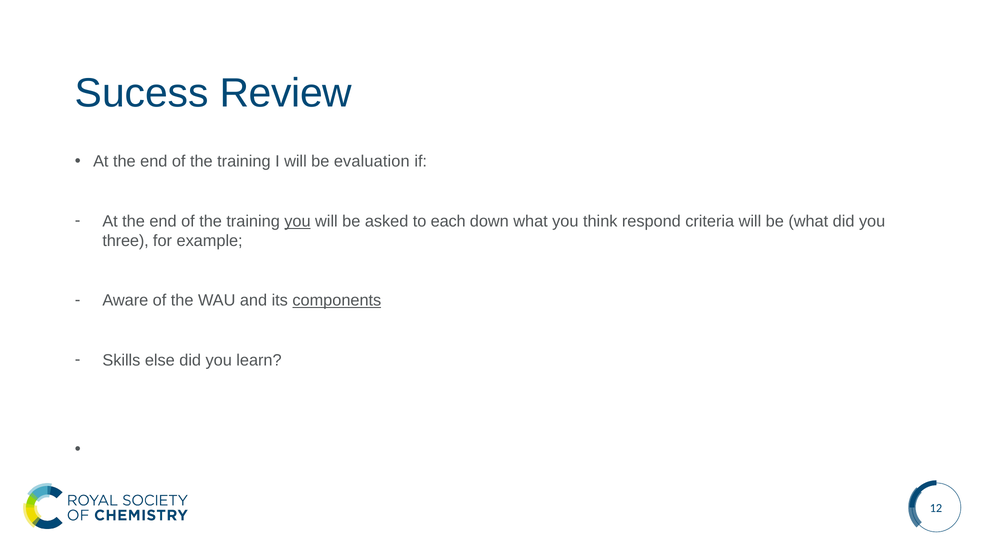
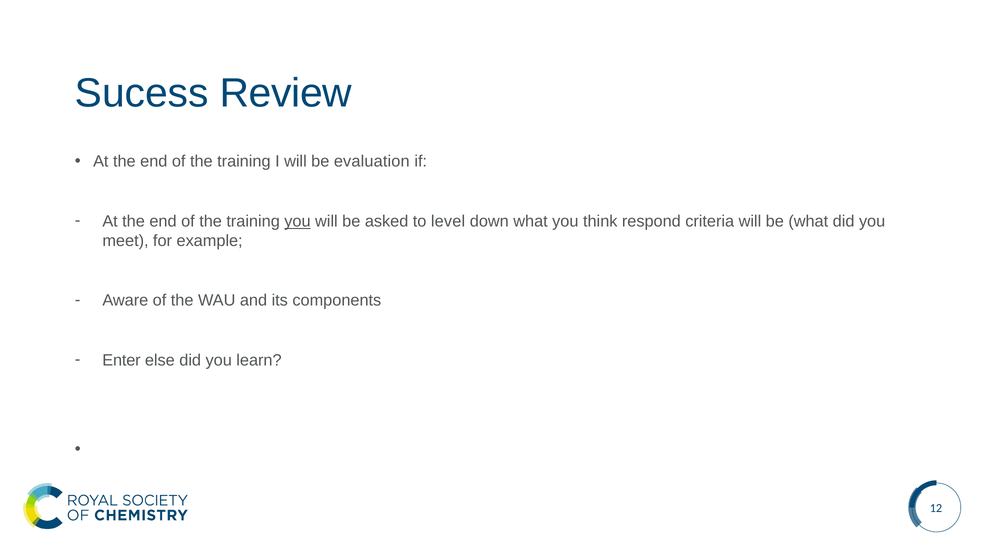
each: each -> level (448, 221)
three: three -> meet (125, 241)
components underline: present -> none (337, 300)
Skills: Skills -> Enter (121, 360)
